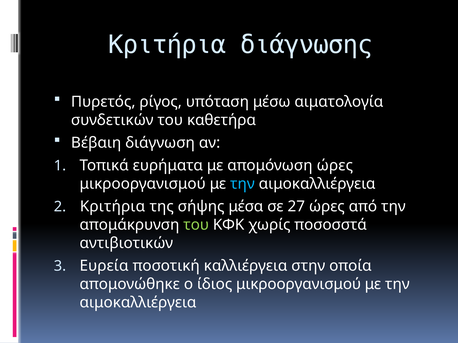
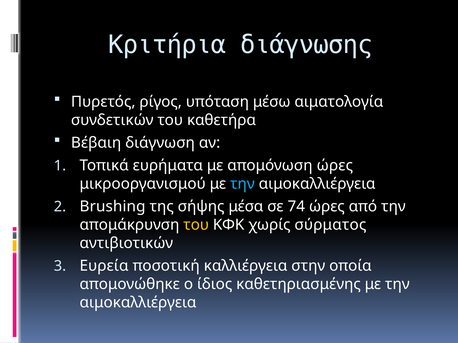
Κριτήρια: Κριτήρια -> Brushing (113, 207)
27: 27 -> 74 (296, 207)
του colour: light green -> yellow (196, 225)
ποσοσστά: ποσοσστά -> σύρματος (330, 225)
ίδιος μικροοργανισμού: μικροοργανισμού -> καθετηριασμένης (299, 285)
